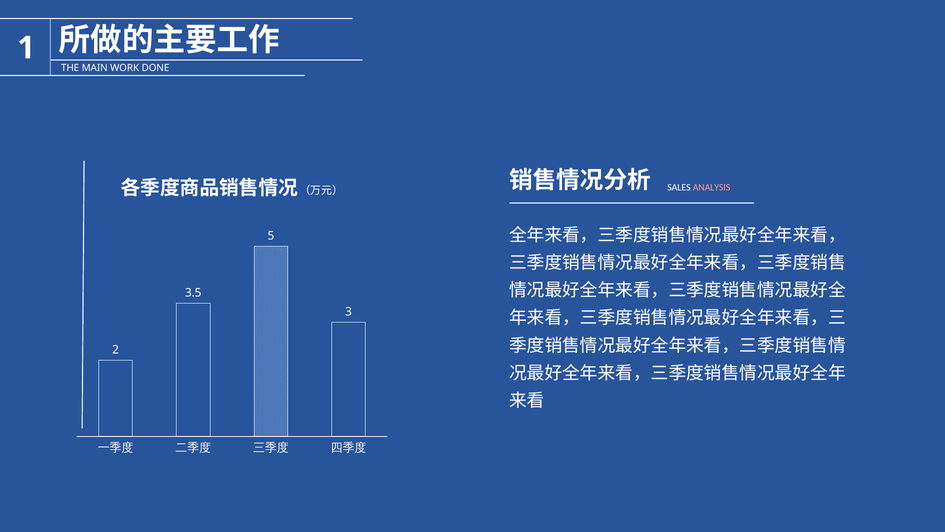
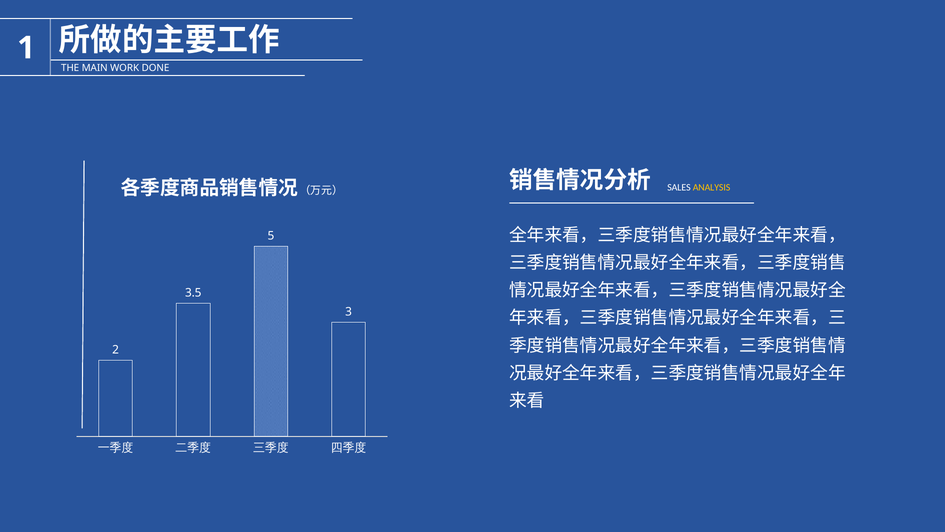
ANALYSIS colour: pink -> yellow (712, 187)
